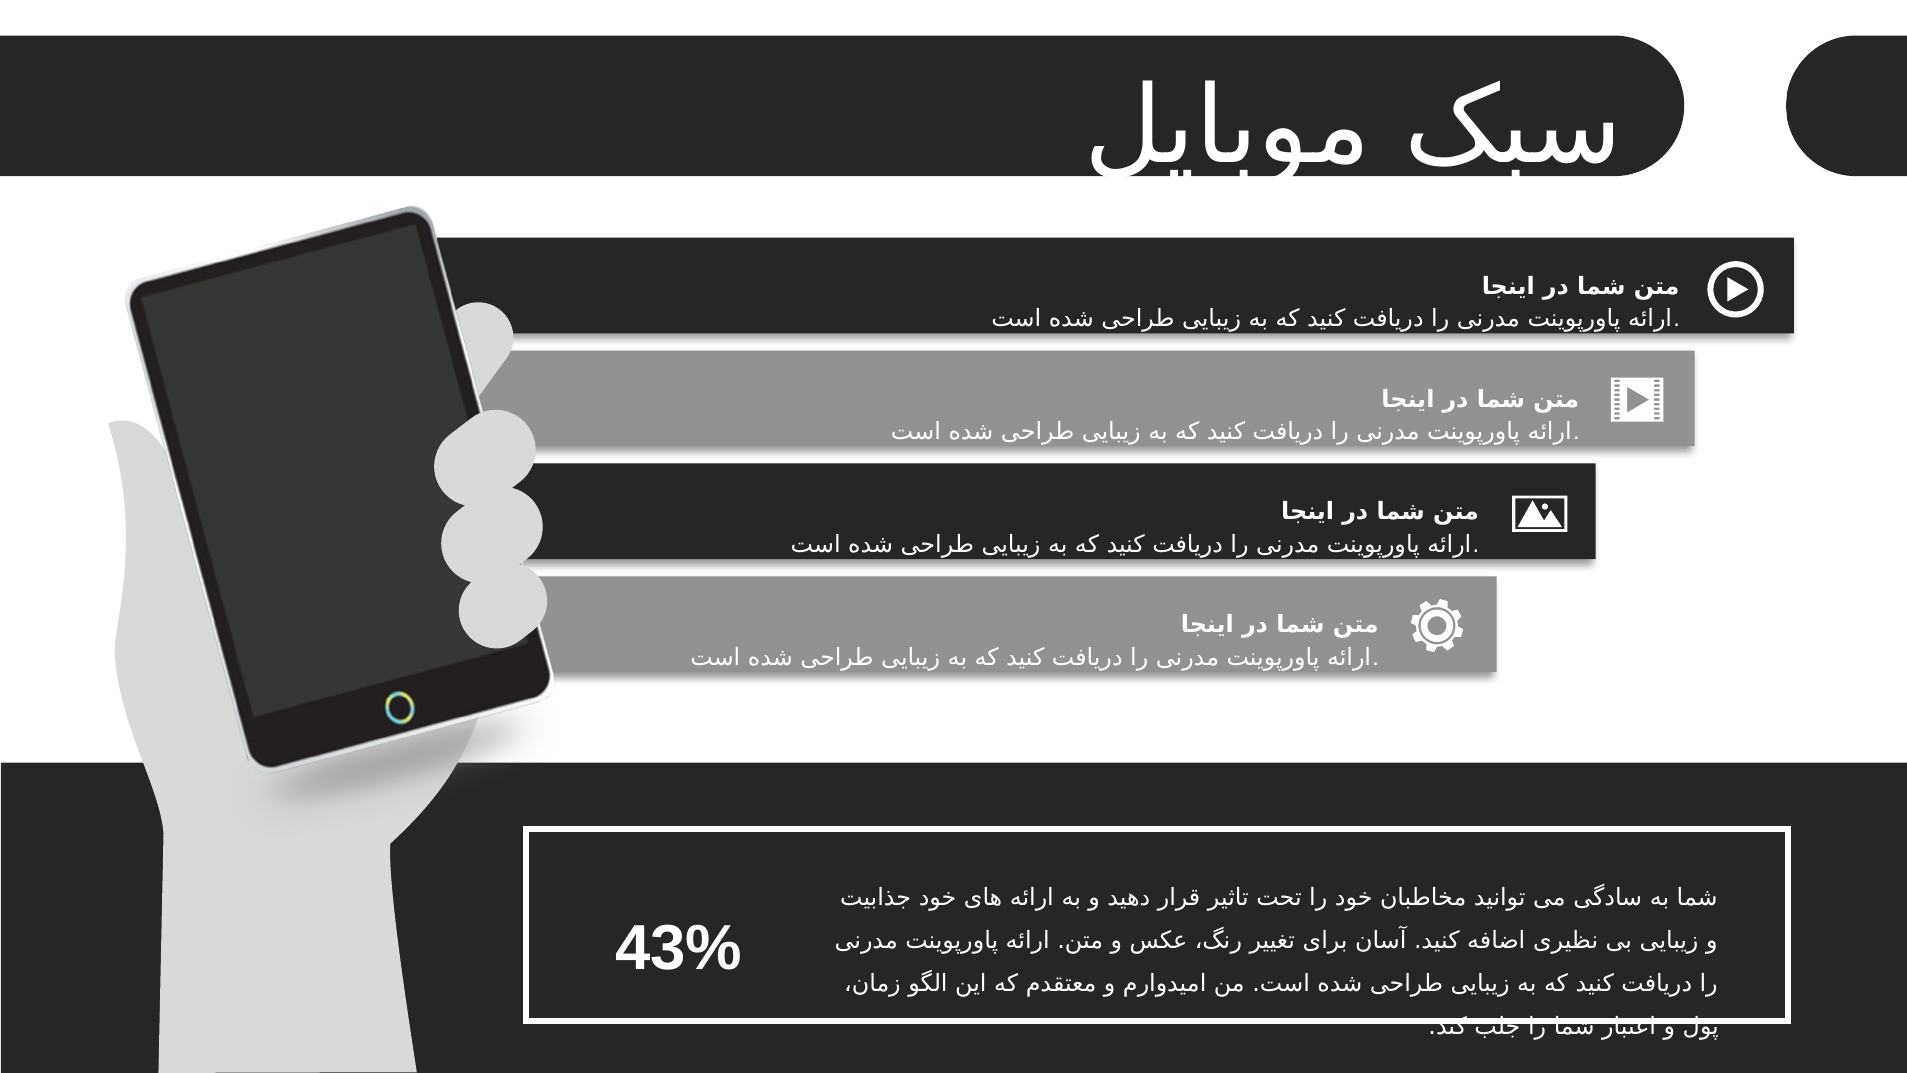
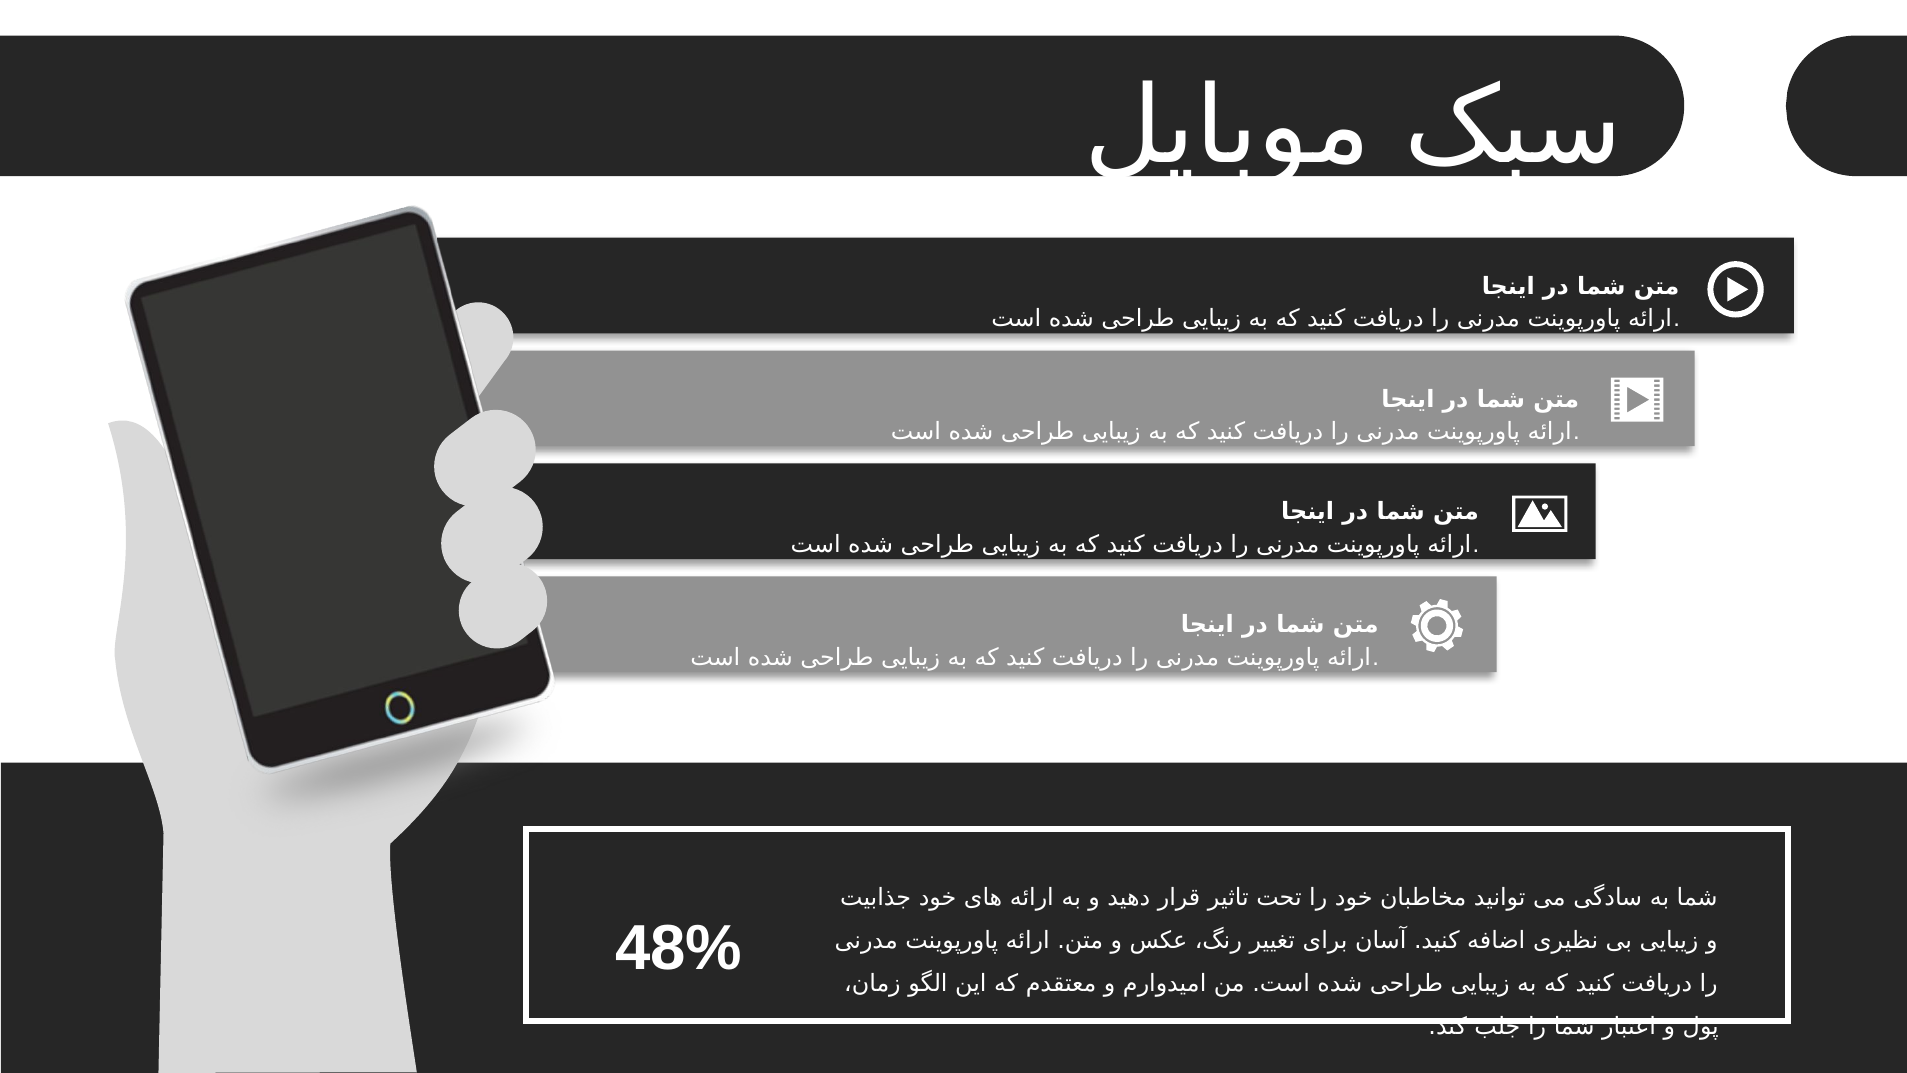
43%: 43% -> 48% (679, 948)
